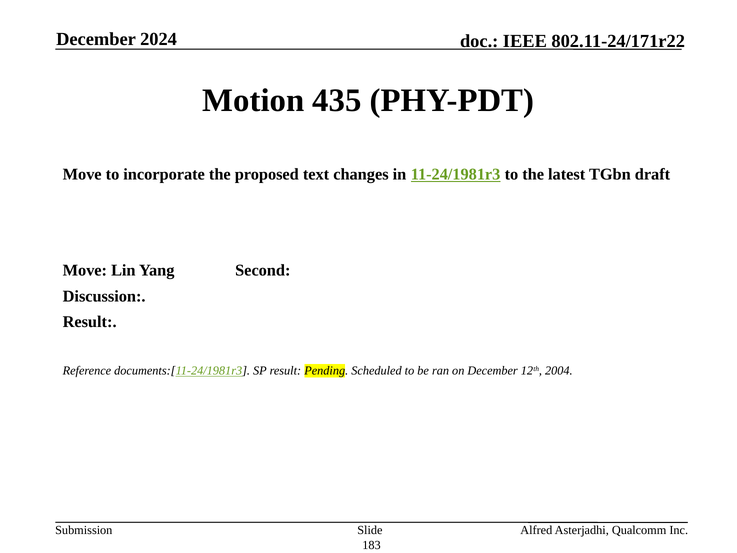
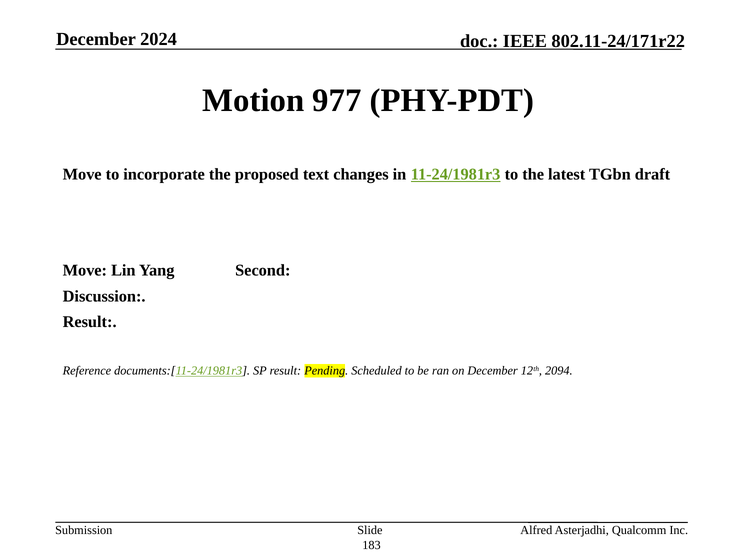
435: 435 -> 977 (337, 100)
2004: 2004 -> 2094 (559, 371)
